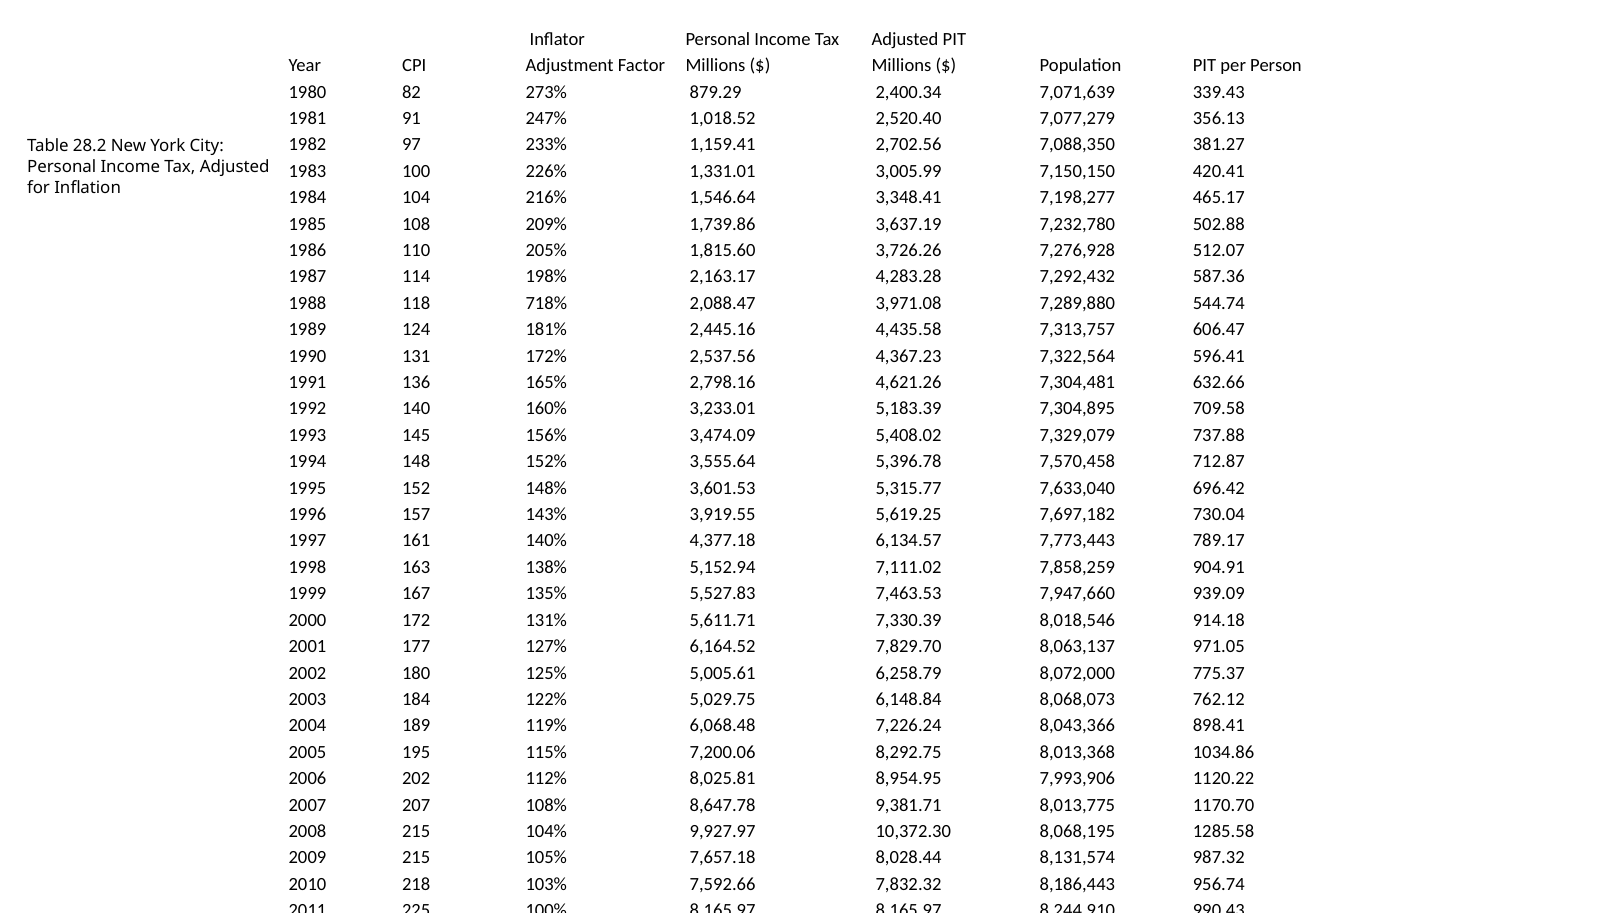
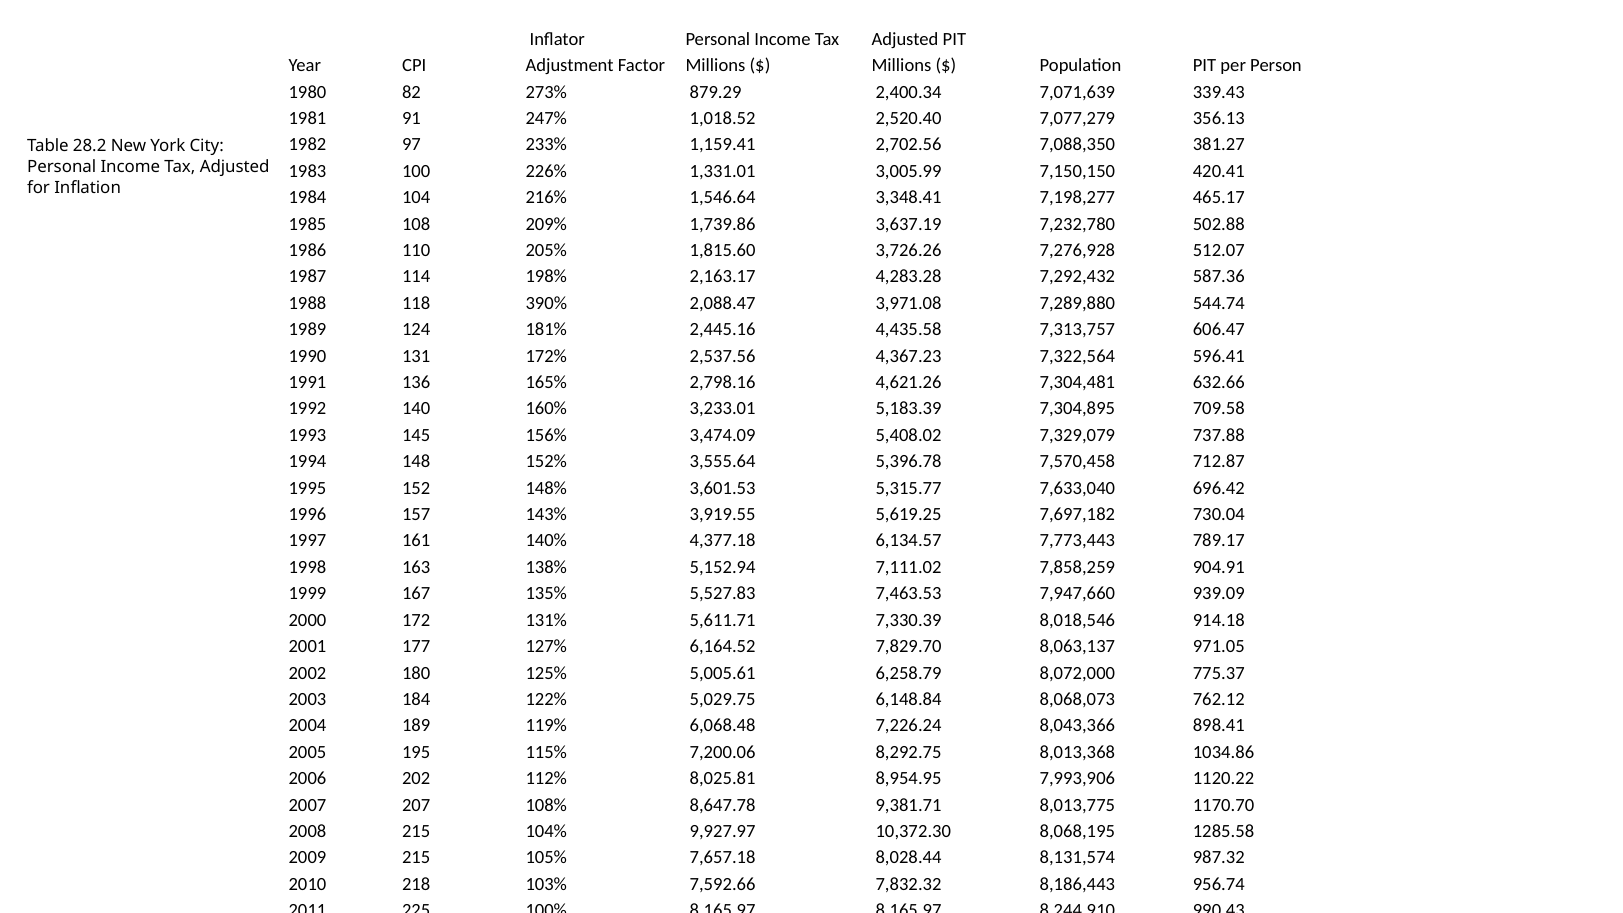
718%: 718% -> 390% (546, 303)
